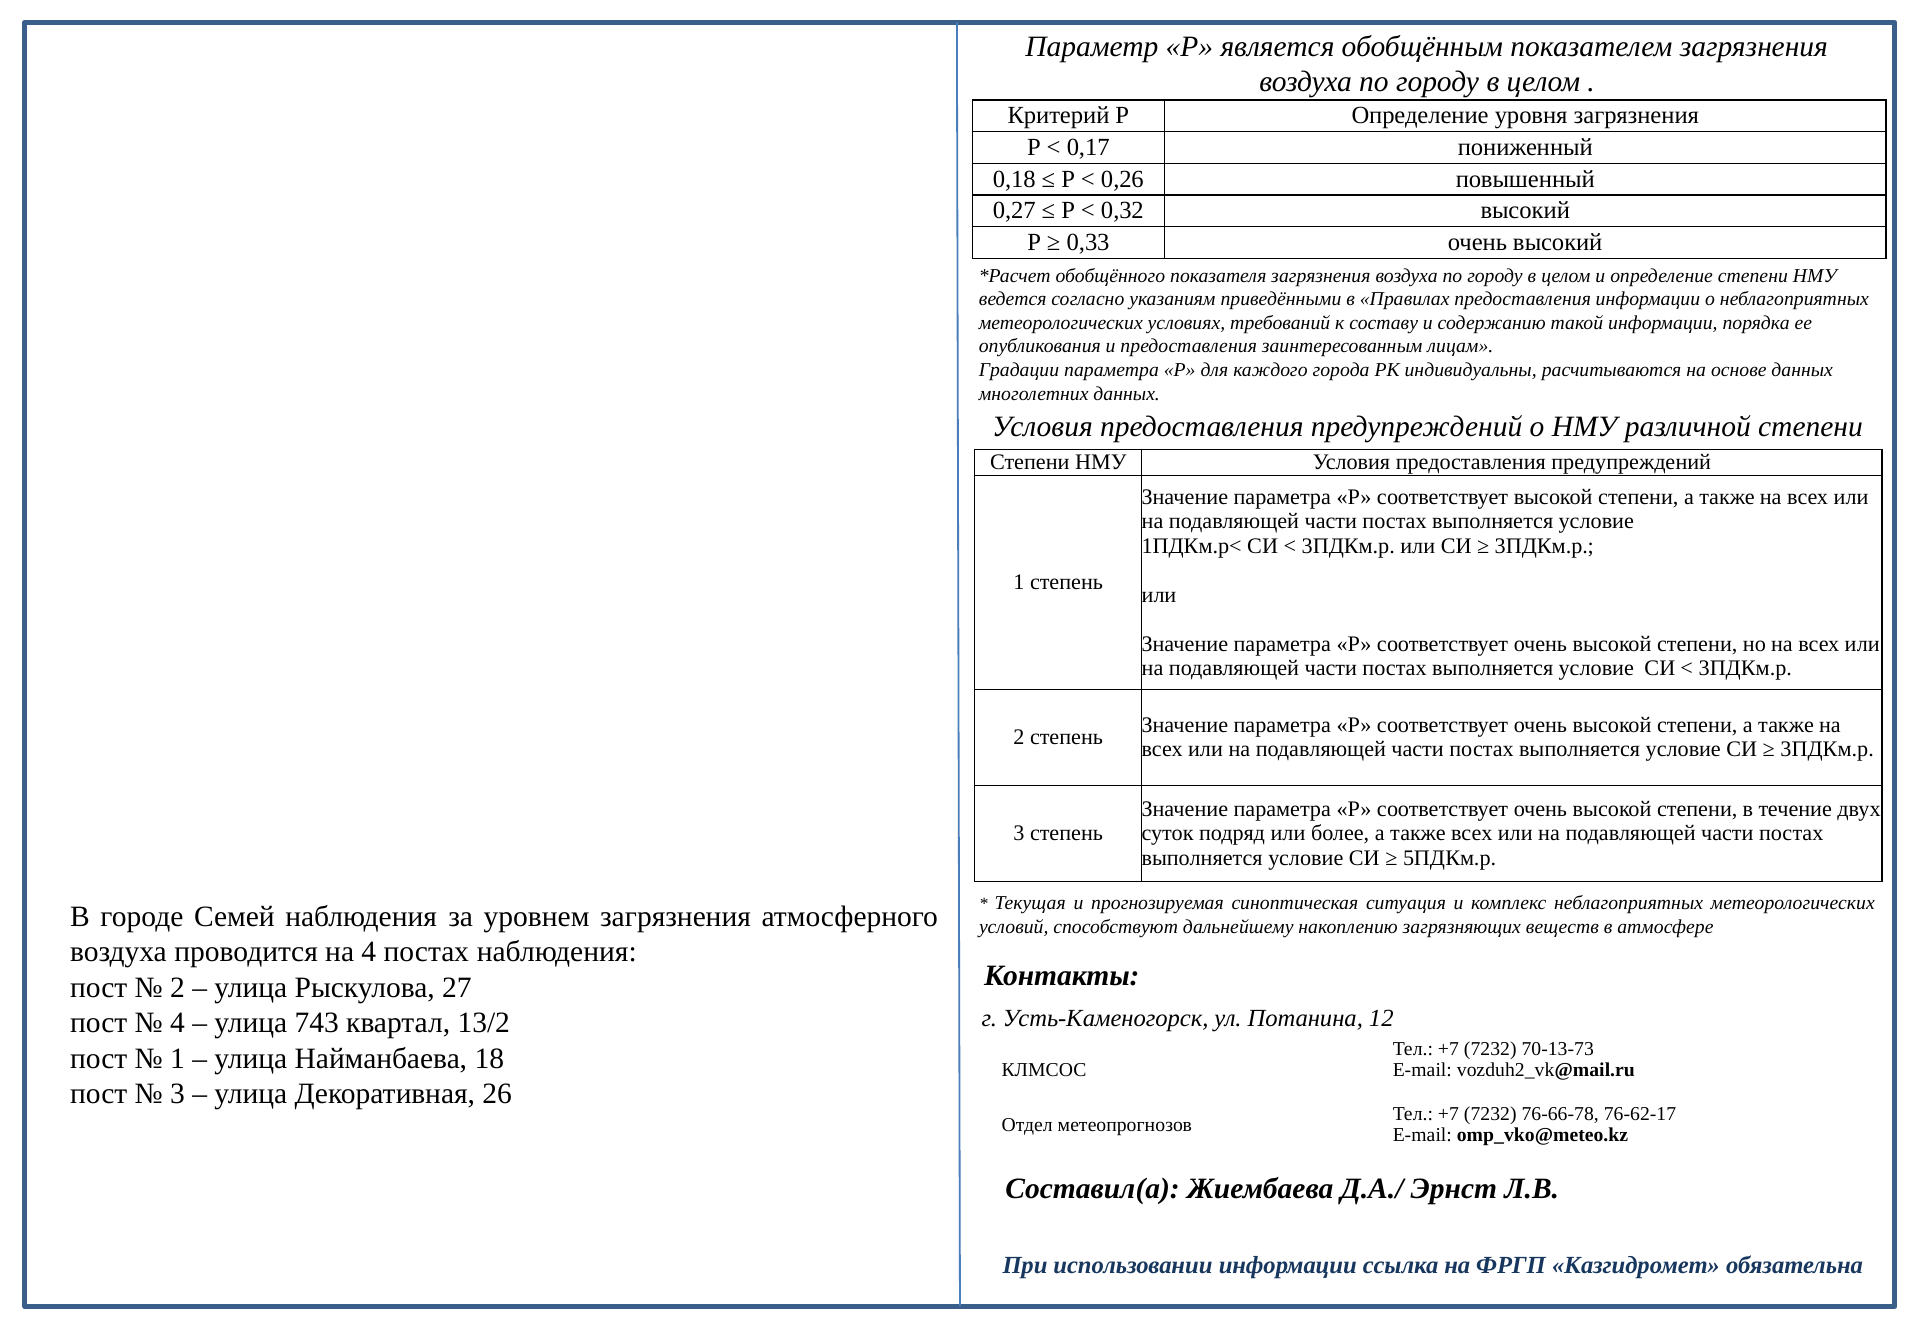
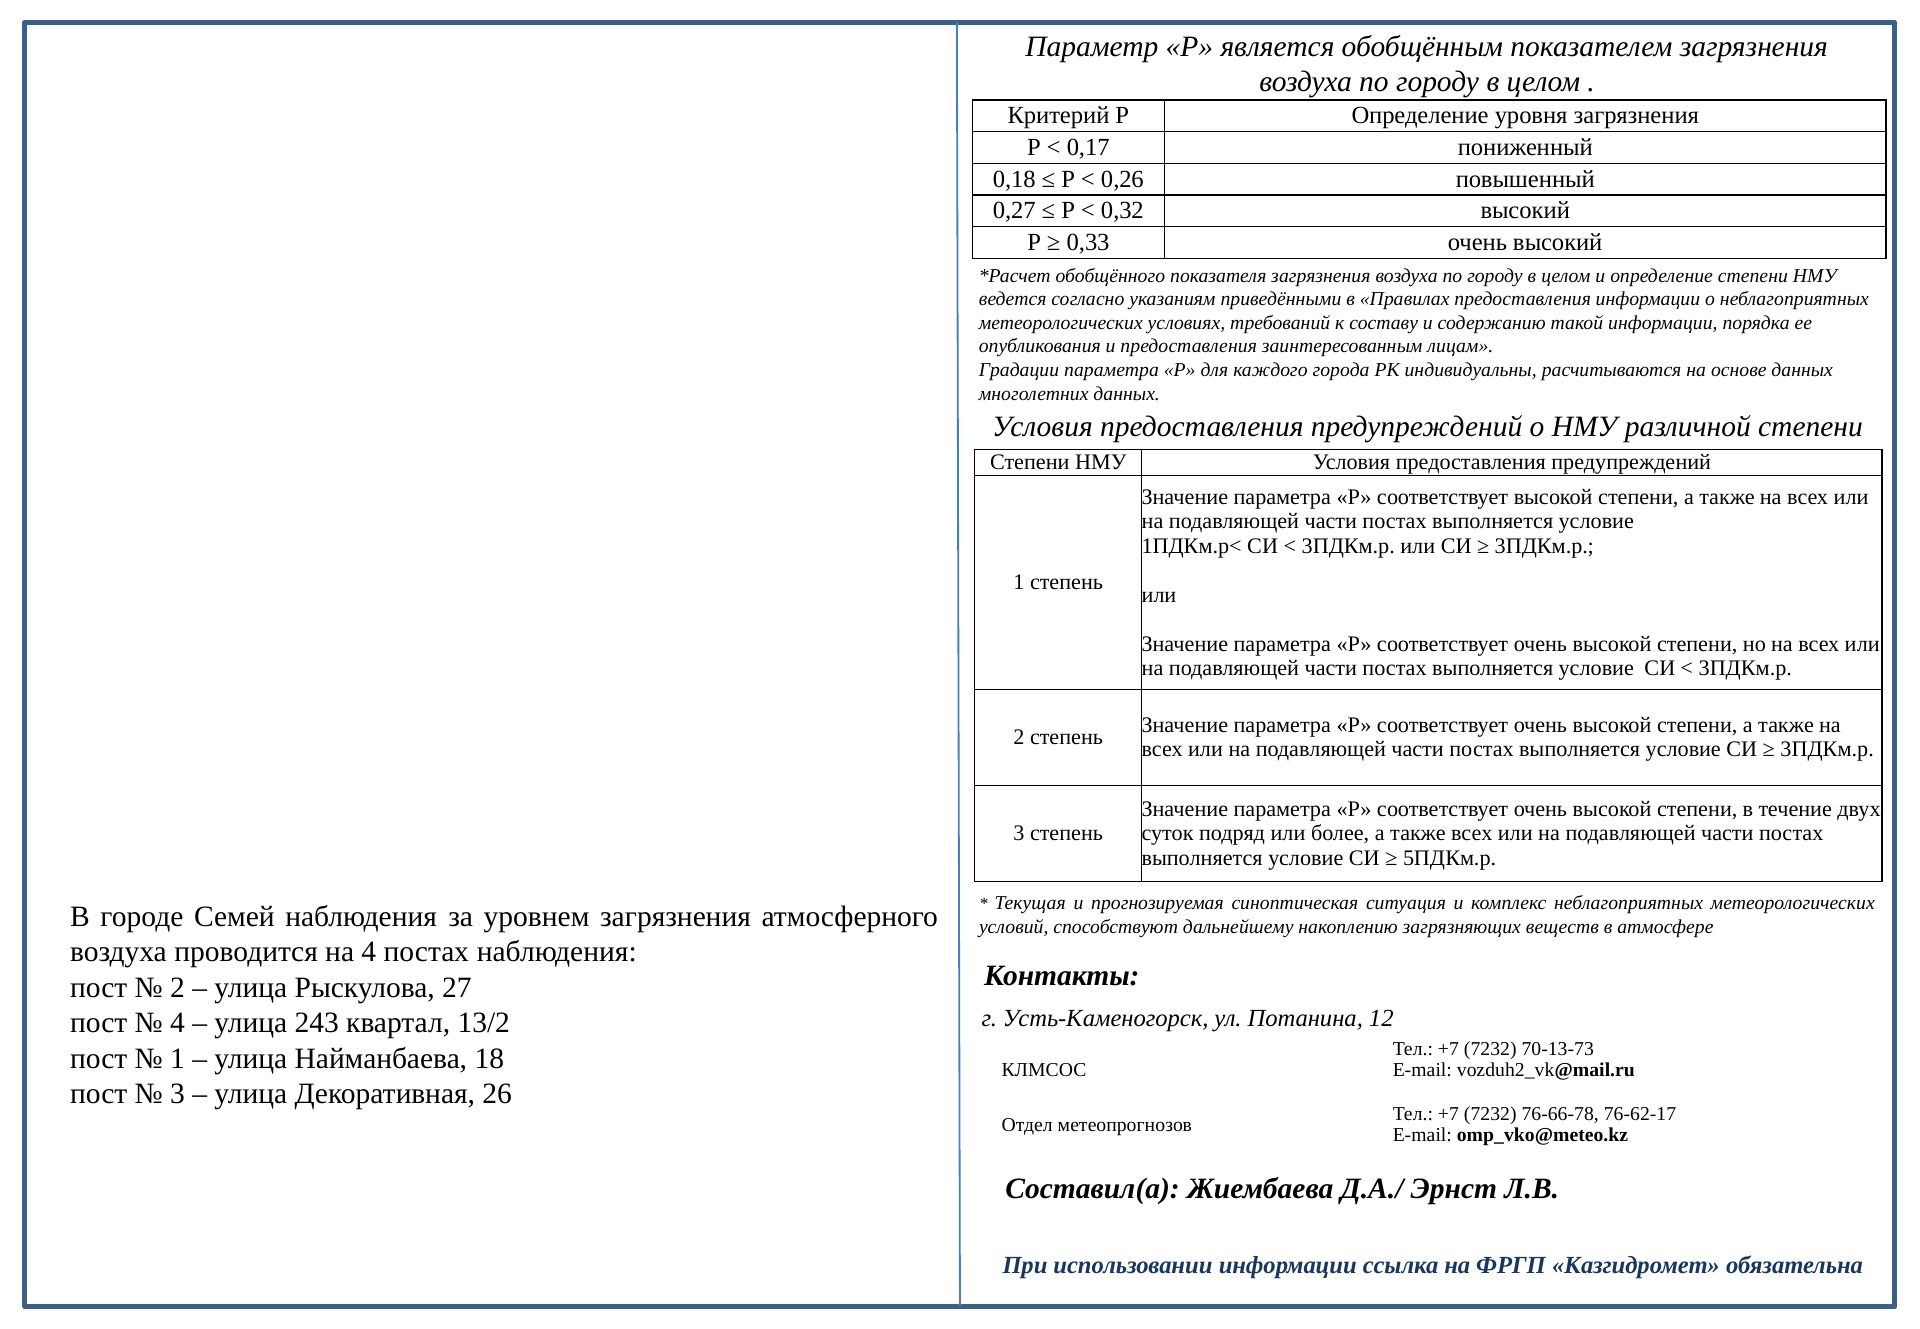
743: 743 -> 243 (317, 1023)
